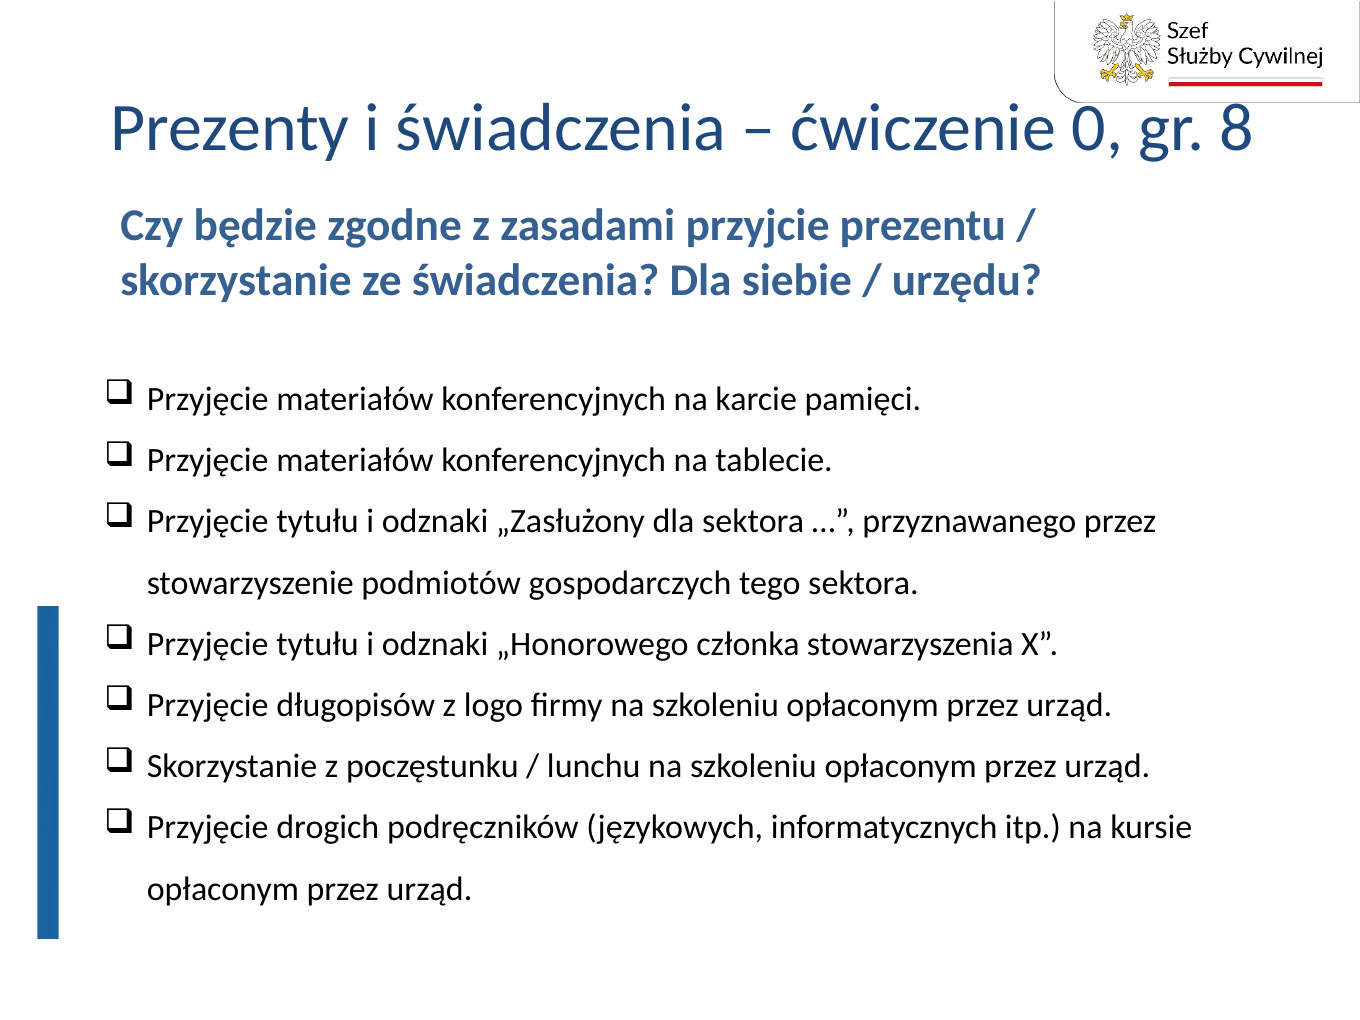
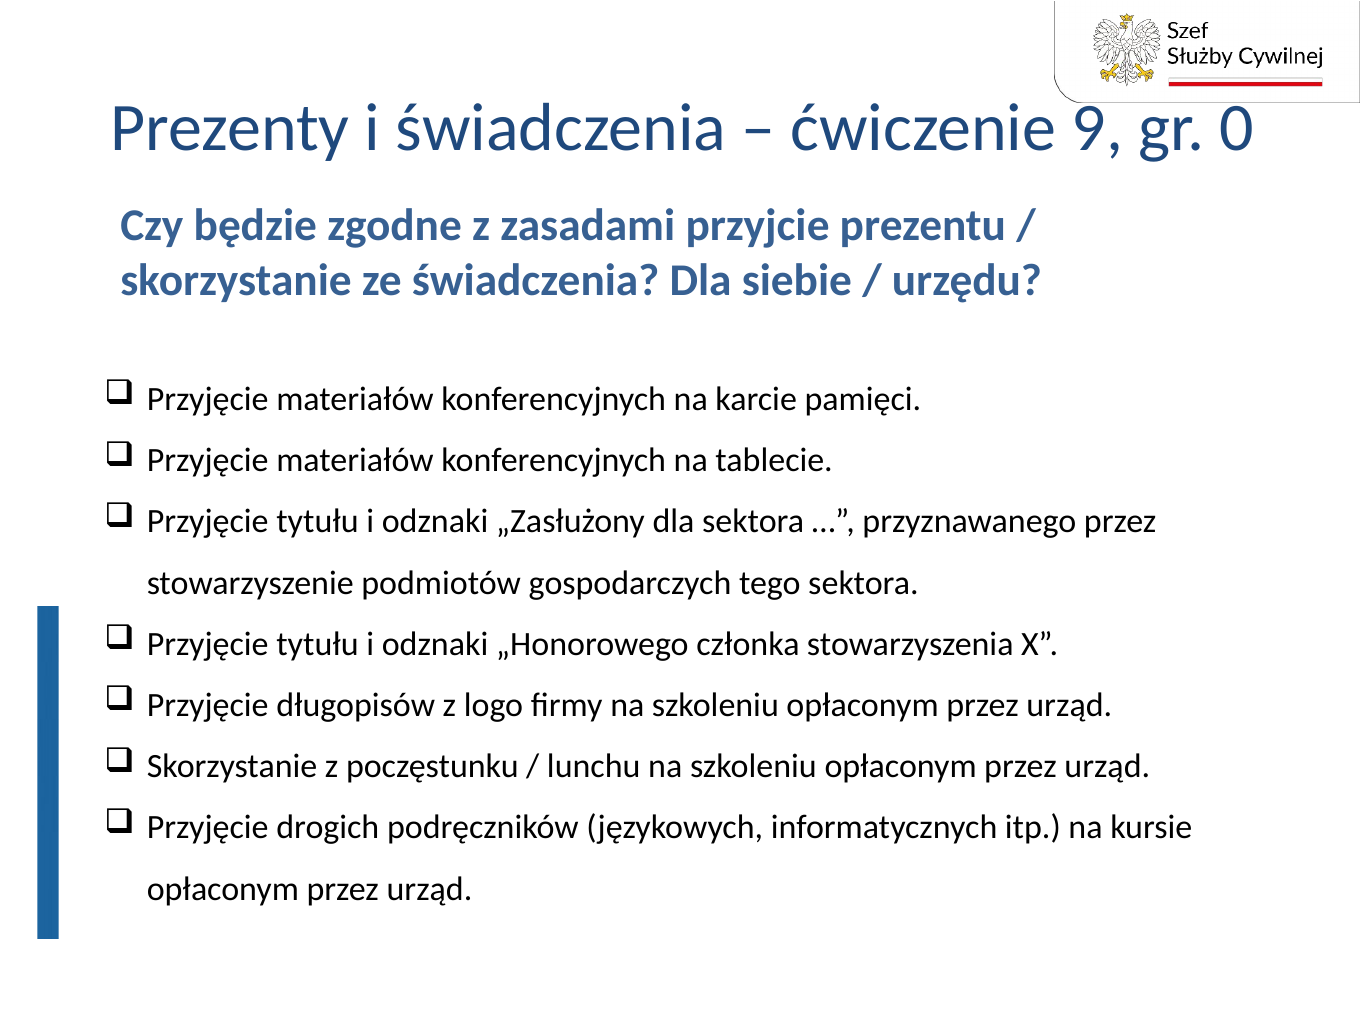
0: 0 -> 9 (1097, 128)
8: 8 -> 0 (1237, 128)
